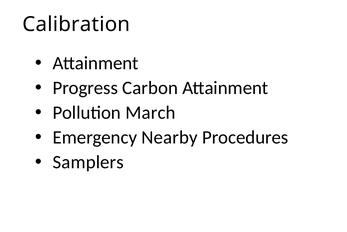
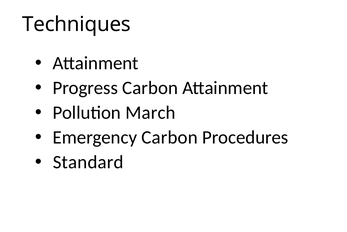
Calibration: Calibration -> Techniques (76, 24)
Emergency Nearby: Nearby -> Carbon (170, 137)
Samplers: Samplers -> Standard (88, 162)
